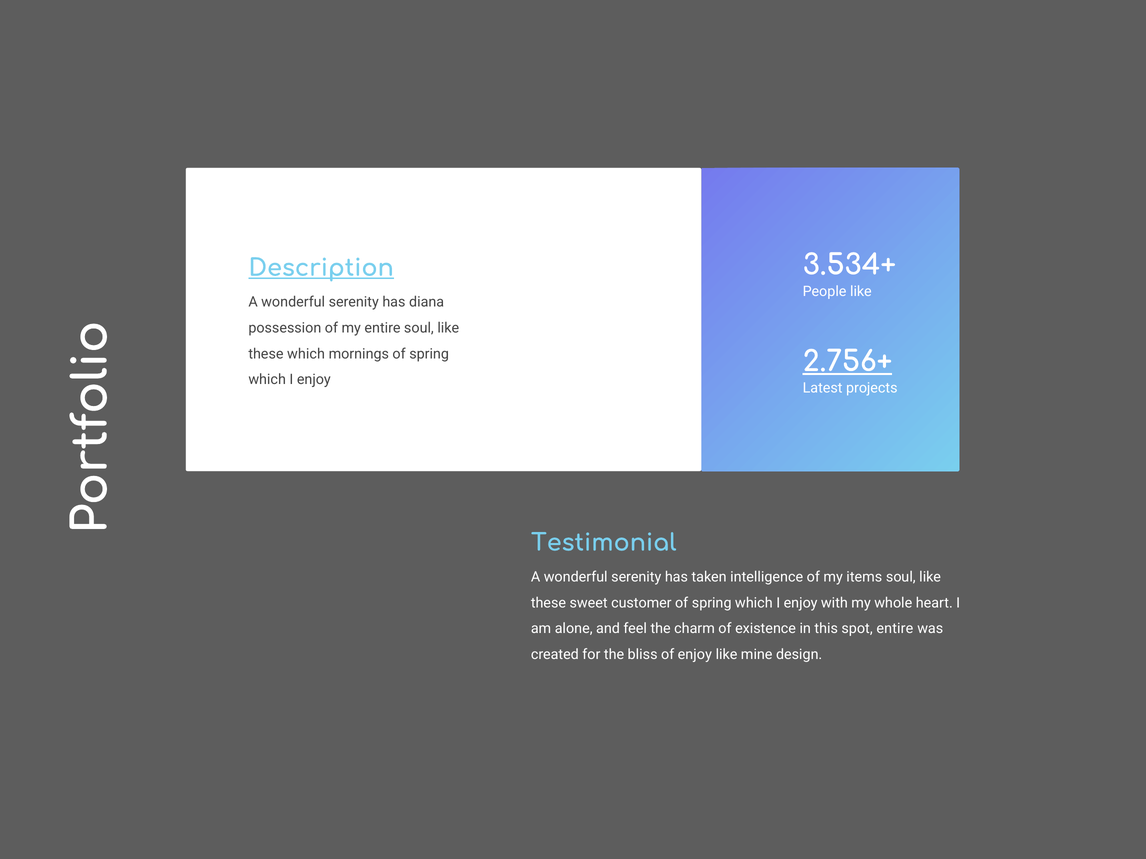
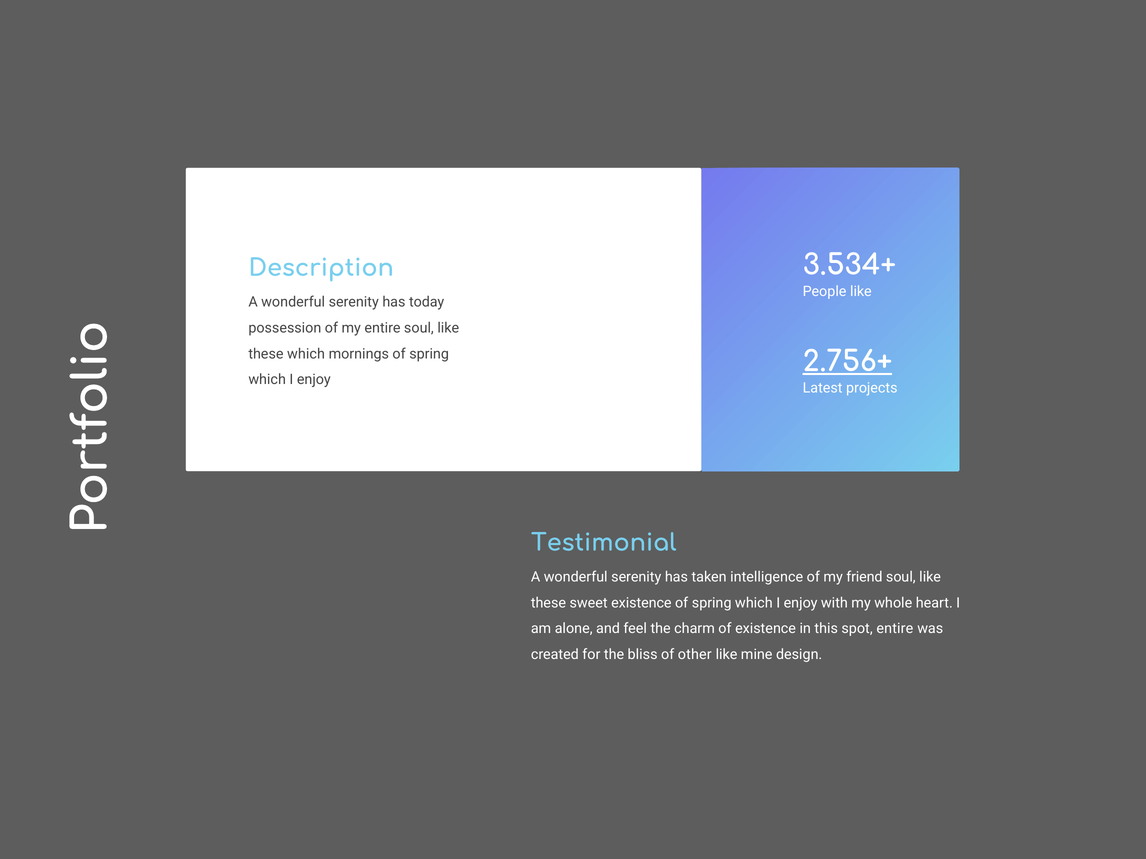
Description underline: present -> none (321, 268)
diana: diana -> today (427, 302)
items: items -> friend (864, 577)
sweet customer: customer -> existence (641, 603)
of enjoy: enjoy -> other (695, 655)
